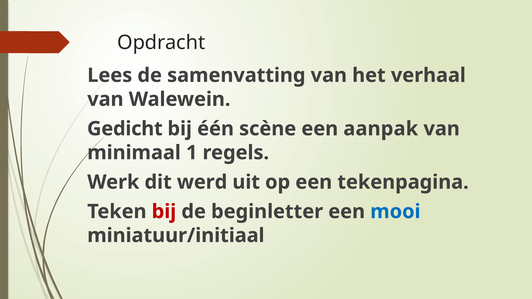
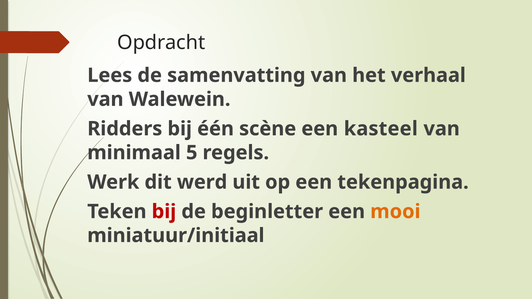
Gedicht: Gedicht -> Ridders (125, 129)
aanpak: aanpak -> kasteel (381, 129)
1: 1 -> 5 (192, 153)
mooi colour: blue -> orange (395, 212)
